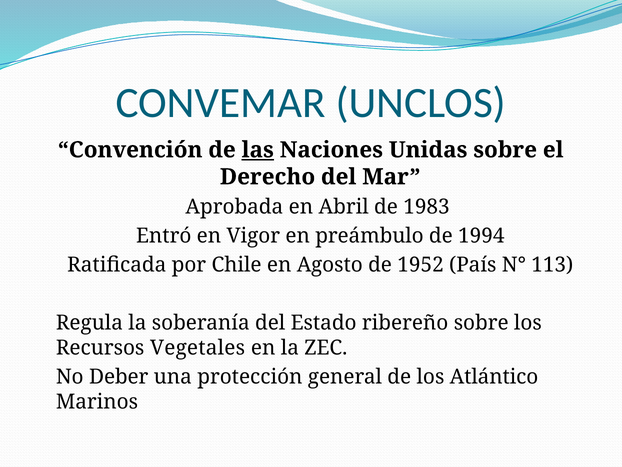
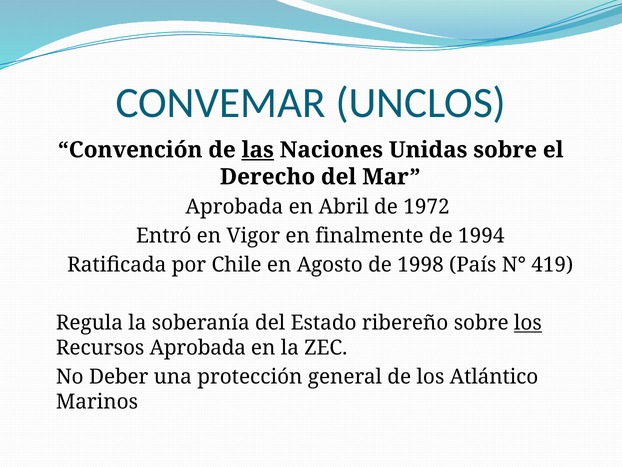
1983: 1983 -> 1972 (427, 207)
preámbulo: preámbulo -> finalmente (369, 236)
1952: 1952 -> 1998 (421, 265)
113: 113 -> 419 (552, 265)
los underline: none -> present (528, 323)
Recursos Vegetales: Vegetales -> Aprobada (198, 348)
